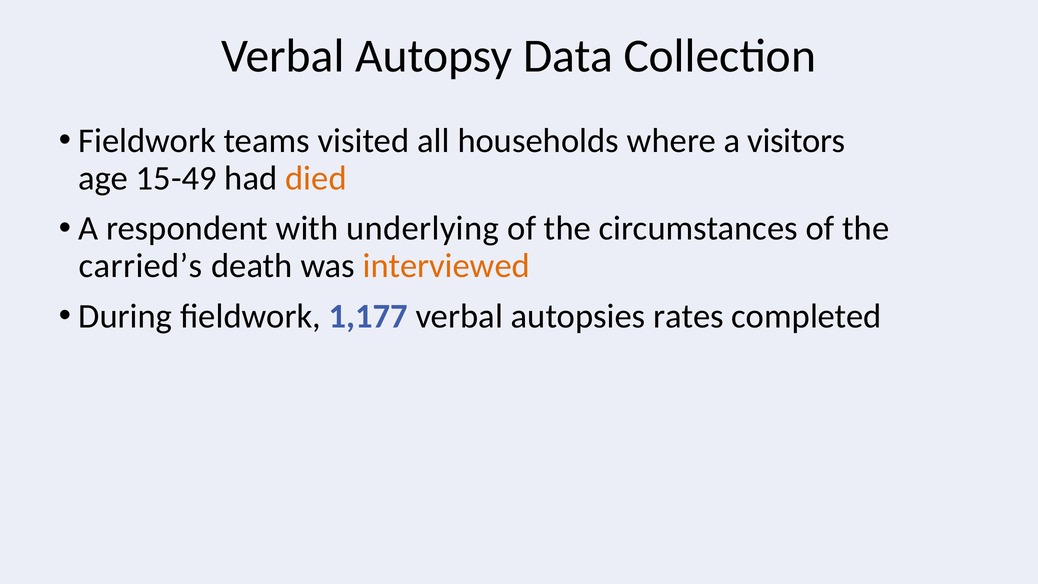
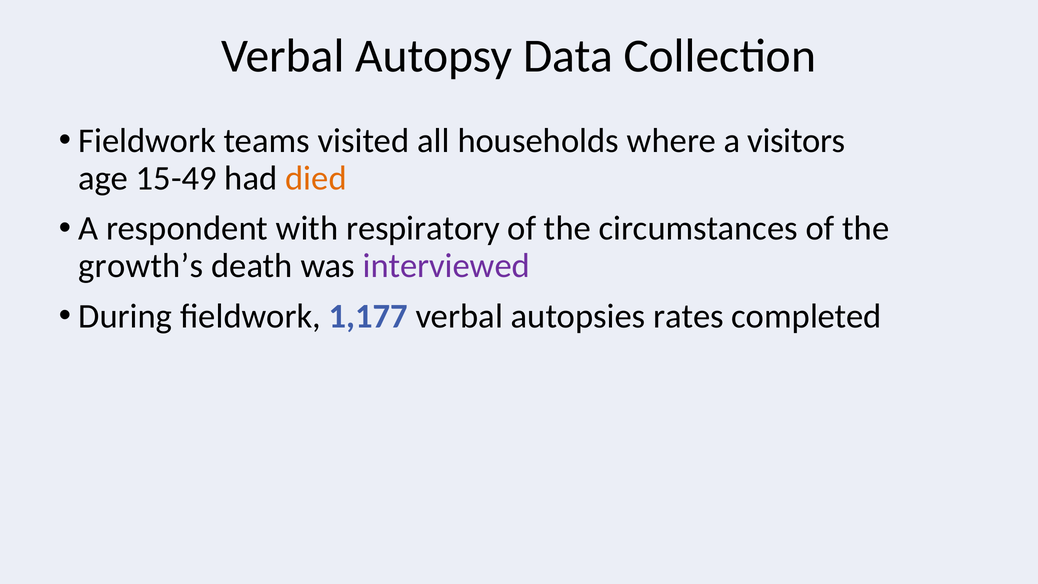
underlying: underlying -> respiratory (423, 228)
carried’s: carried’s -> growth’s (141, 266)
interviewed colour: orange -> purple (446, 266)
